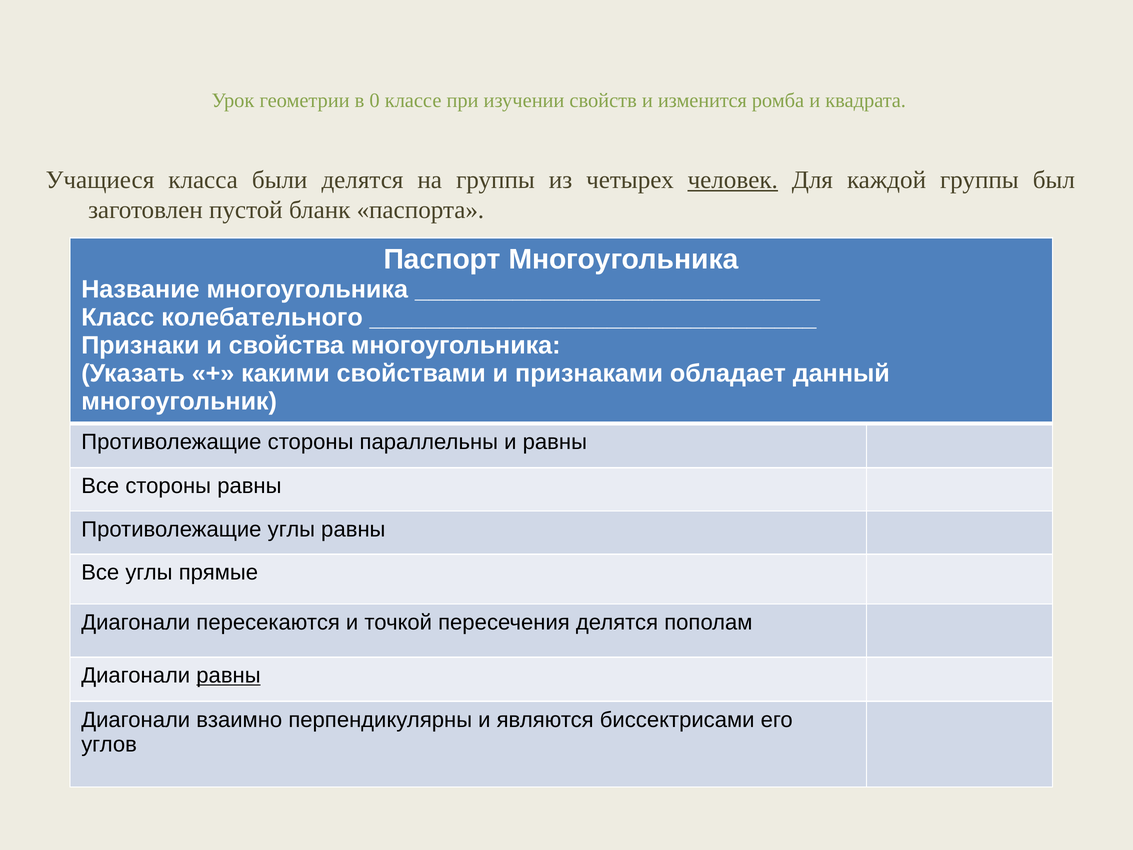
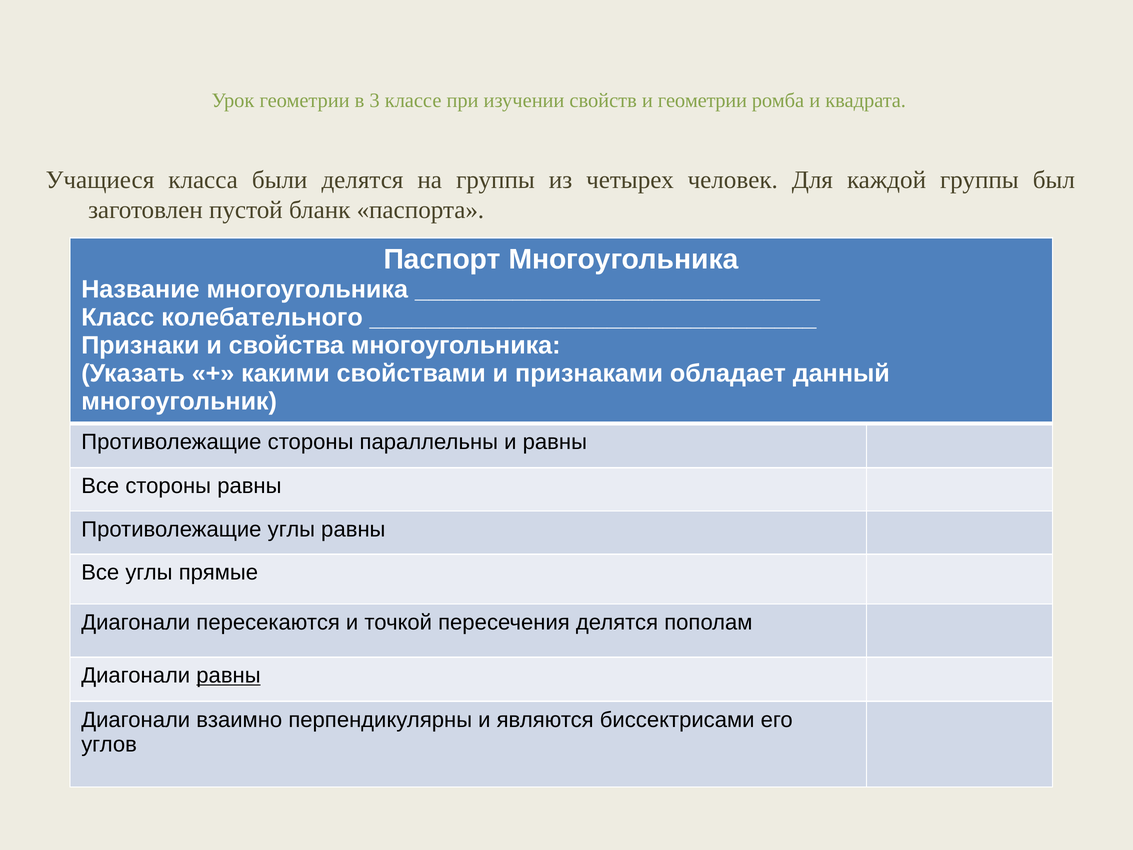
0: 0 -> 3 (375, 101)
и изменится: изменится -> геометрии (702, 101)
человек underline: present -> none (733, 180)
